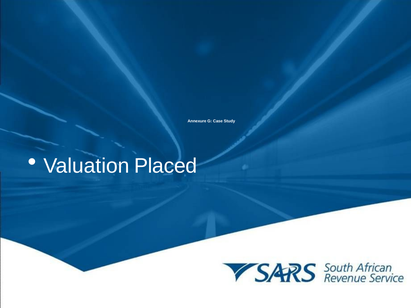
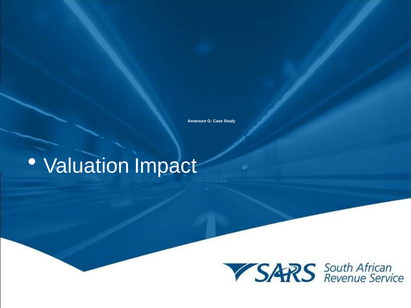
Placed: Placed -> Impact (165, 166)
